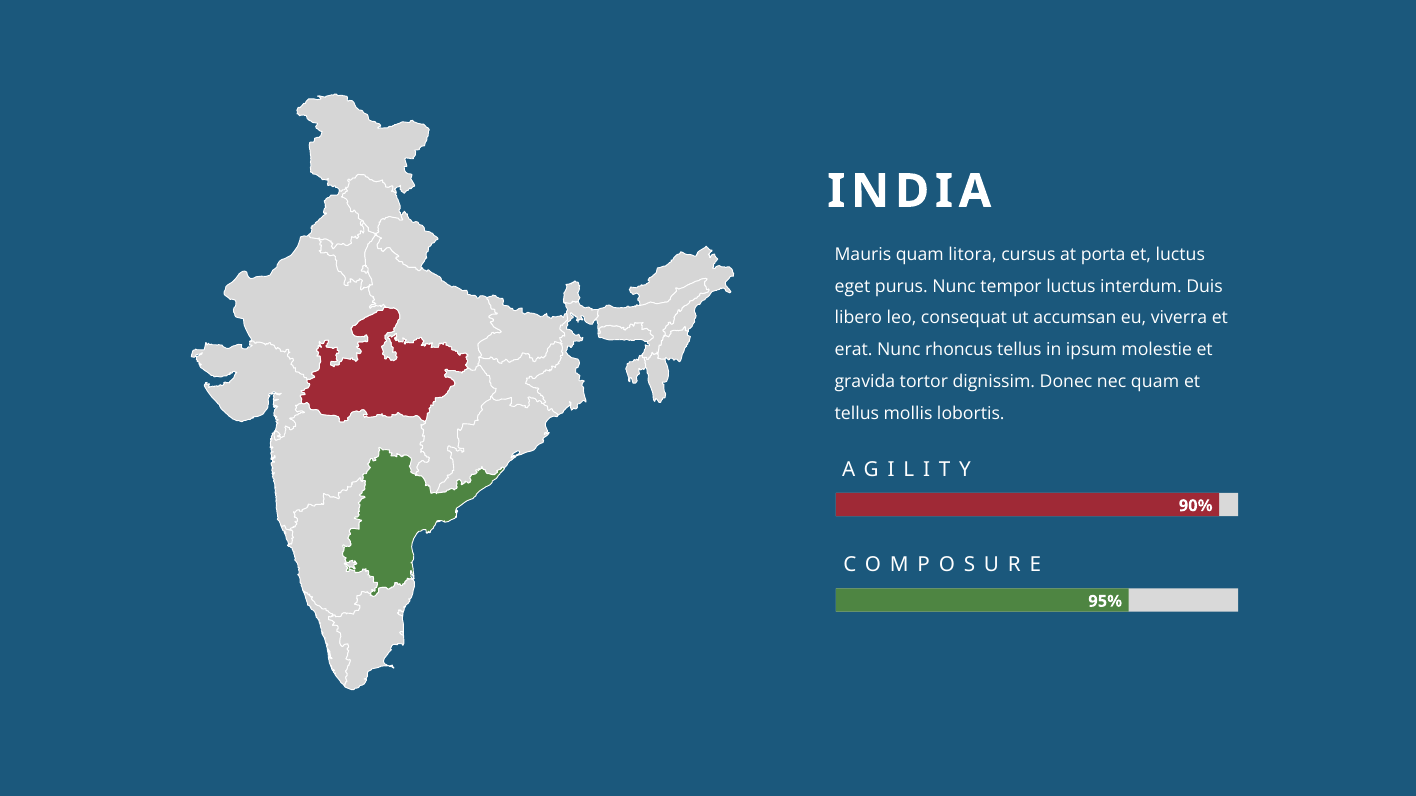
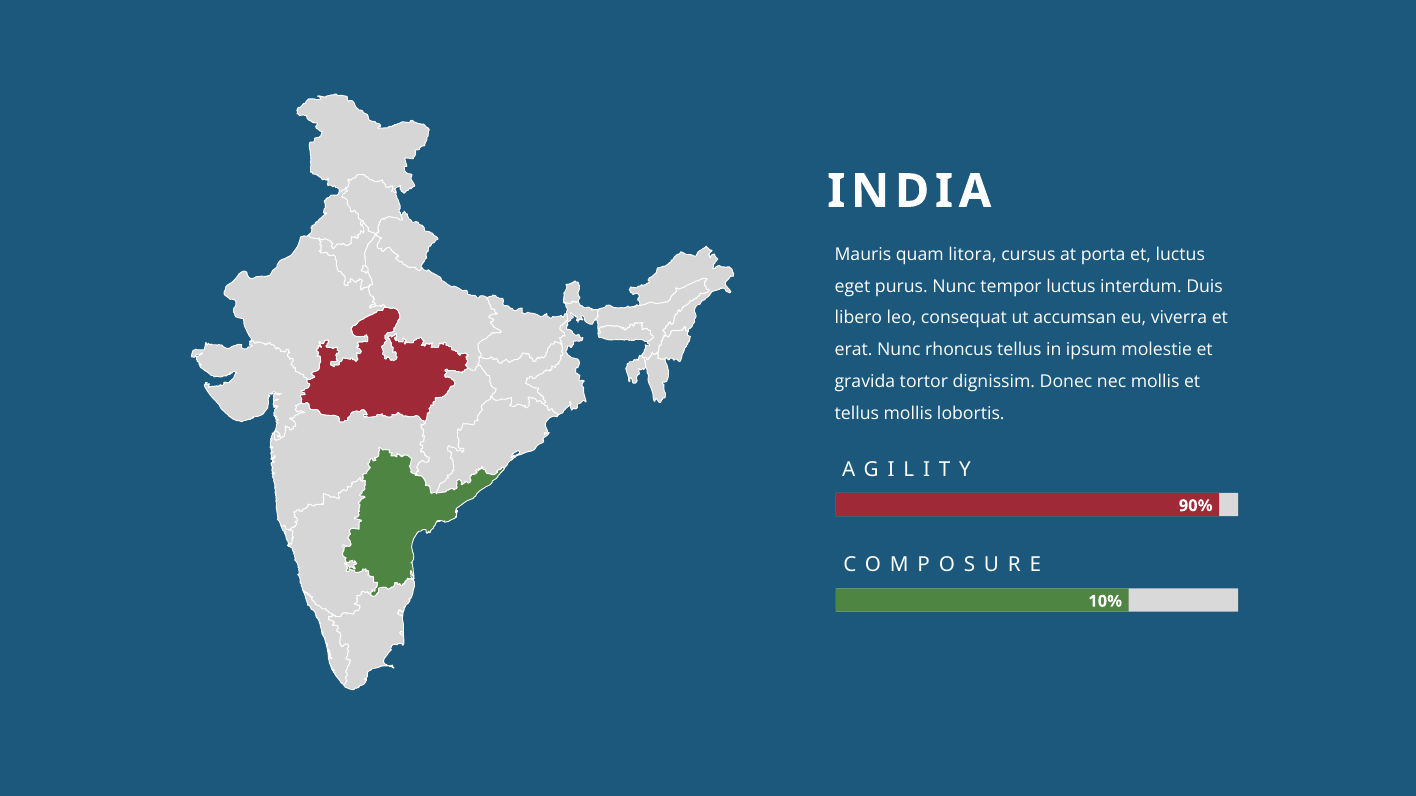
nec quam: quam -> mollis (1155, 382)
95%: 95% -> 10% (1105, 602)
